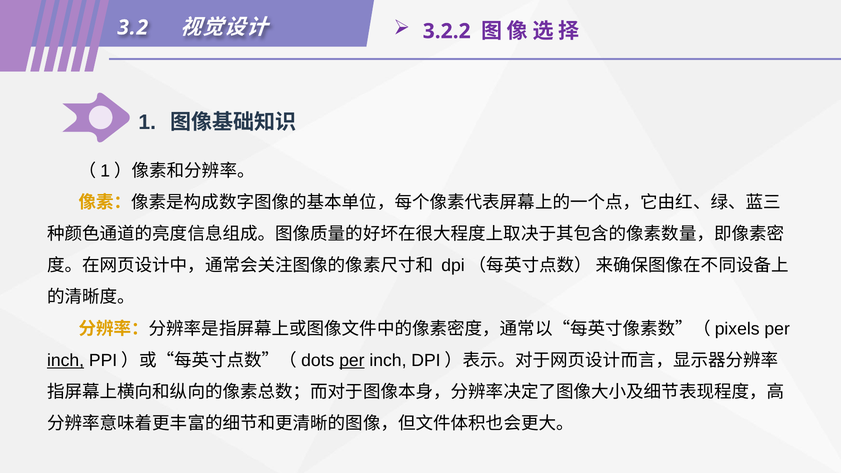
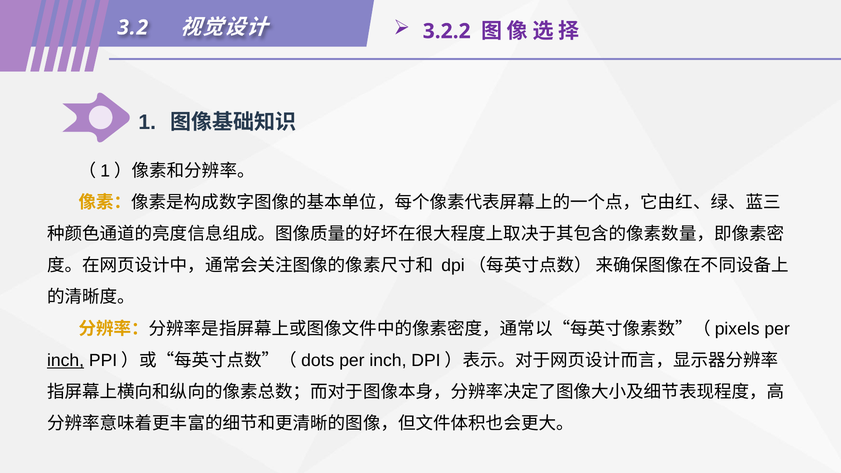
per underline: present -> none (352, 360)
